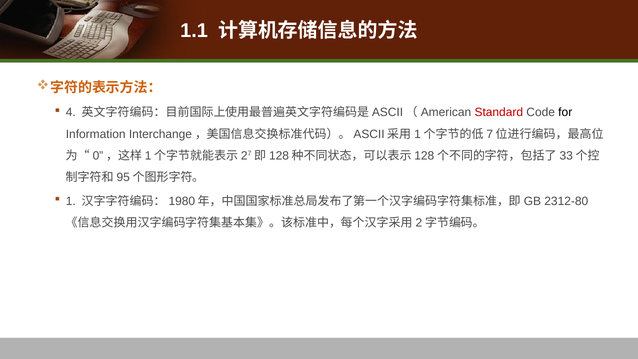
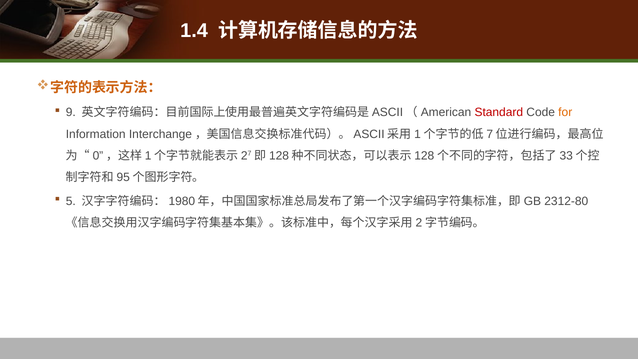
1.1: 1.1 -> 1.4 (194, 30)
4: 4 -> 9 (71, 112)
for colour: black -> orange (565, 112)
1: 1 -> 5 (71, 201)
